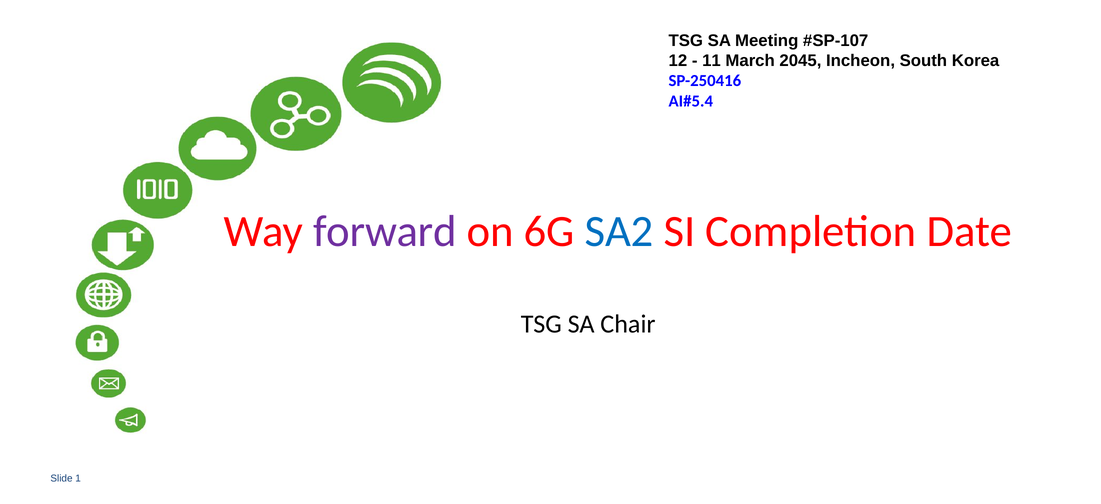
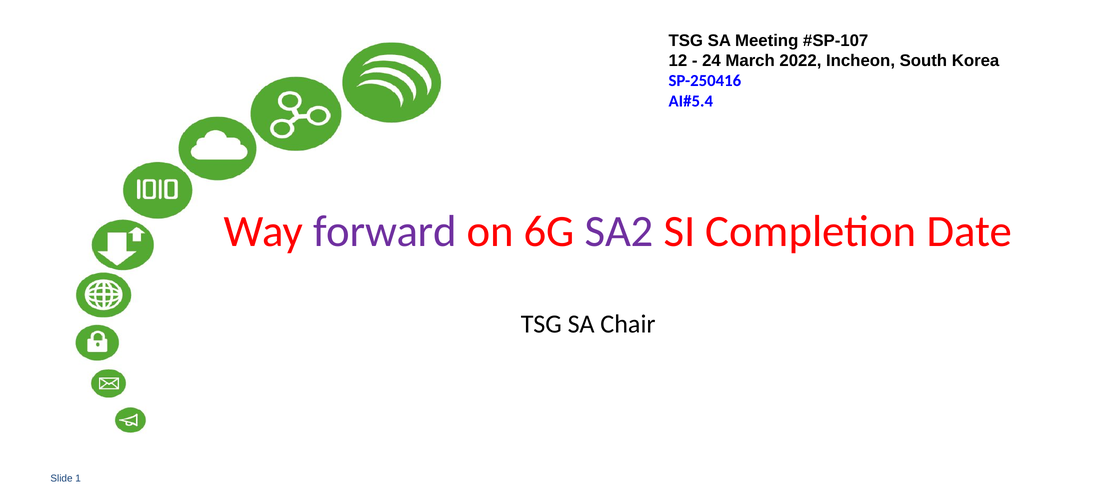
11: 11 -> 24 (711, 61)
2045: 2045 -> 2022 (800, 61)
SA2 colour: blue -> purple (619, 231)
